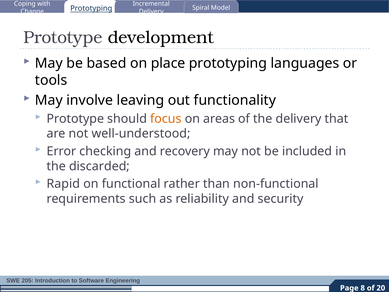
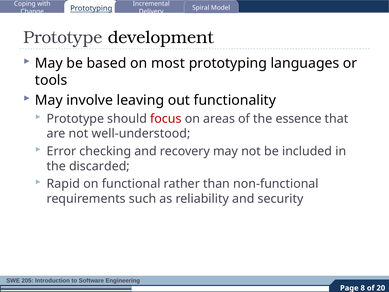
place: place -> most (168, 63)
focus colour: orange -> red (166, 119)
the delivery: delivery -> essence (299, 119)
